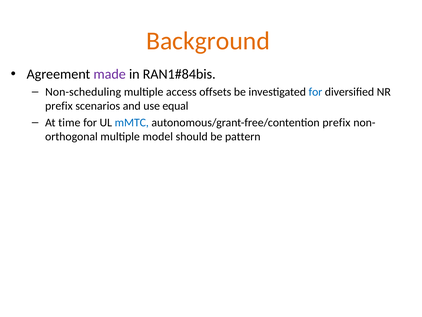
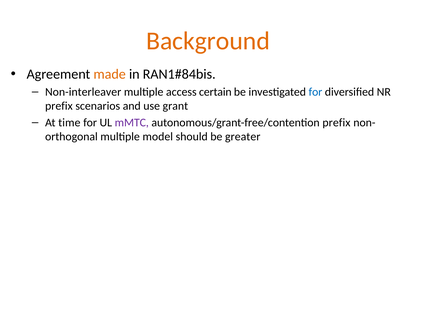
made colour: purple -> orange (110, 74)
Non-scheduling: Non-scheduling -> Non-interleaver (83, 92)
offsets: offsets -> certain (215, 92)
equal: equal -> grant (175, 106)
mMTC colour: blue -> purple (132, 122)
pattern: pattern -> greater (243, 136)
